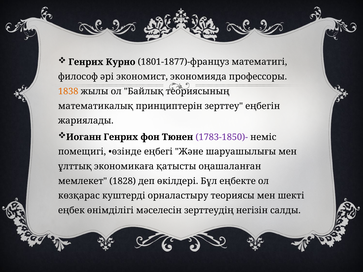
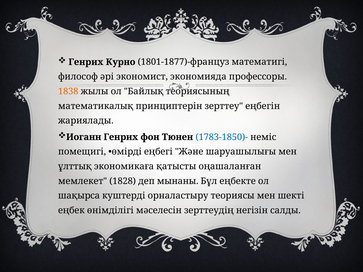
1783-1850)- colour: purple -> blue (222, 137)
өзінде: өзінде -> өмірді (125, 152)
өкілдері: өкілдері -> мынаны (178, 181)
көзқарас: көзқарас -> шақырса (79, 196)
